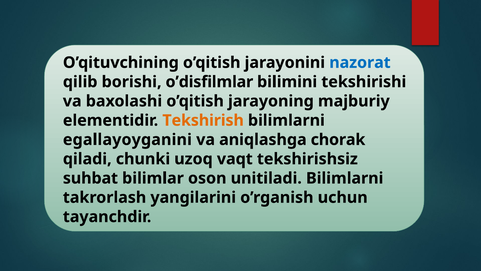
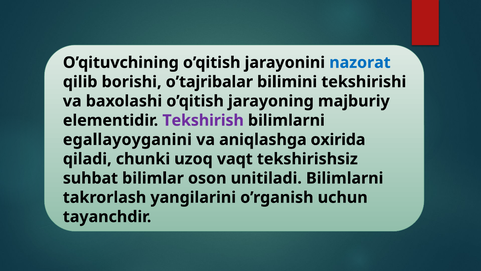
o’disfilmlar: o’disfilmlar -> o’tajribalar (209, 82)
Tekshirish colour: orange -> purple (203, 120)
chorak: chorak -> oxirida (338, 139)
